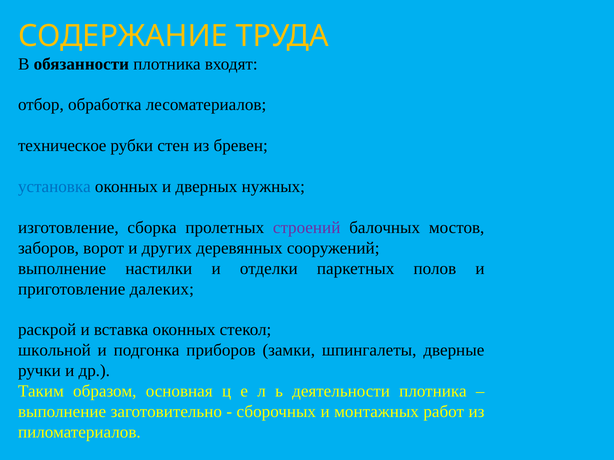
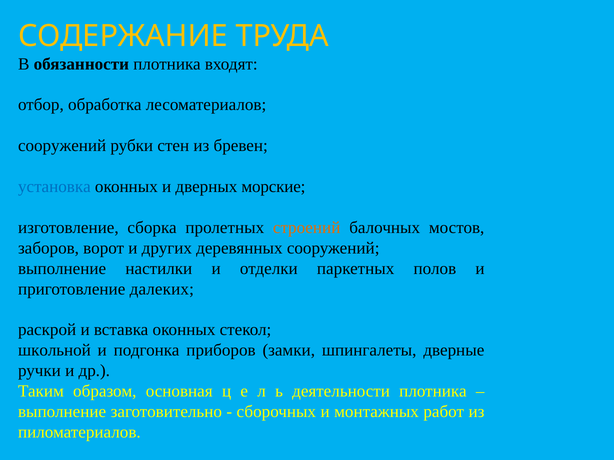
техническое: техническое -> сооружений (62, 146)
нужных: нужных -> морские (273, 187)
строений colour: purple -> orange (307, 228)
